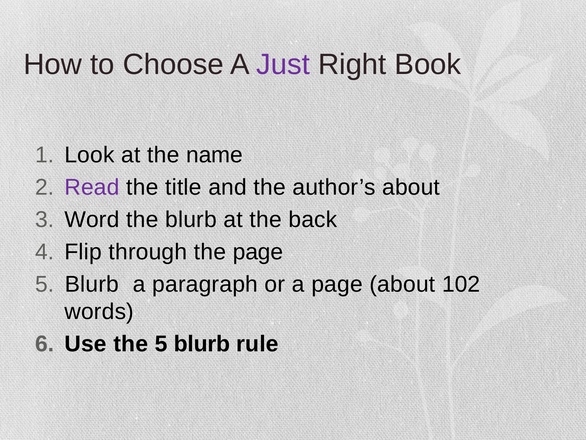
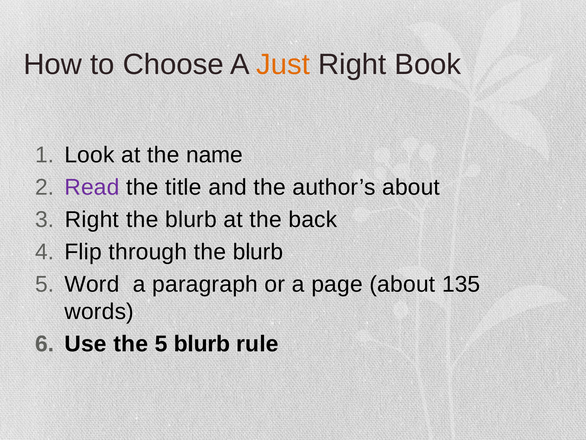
Just colour: purple -> orange (283, 65)
Word: Word -> Right (92, 219)
through the page: page -> blurb (258, 252)
Blurb: Blurb -> Word (92, 284)
102: 102 -> 135 (461, 284)
